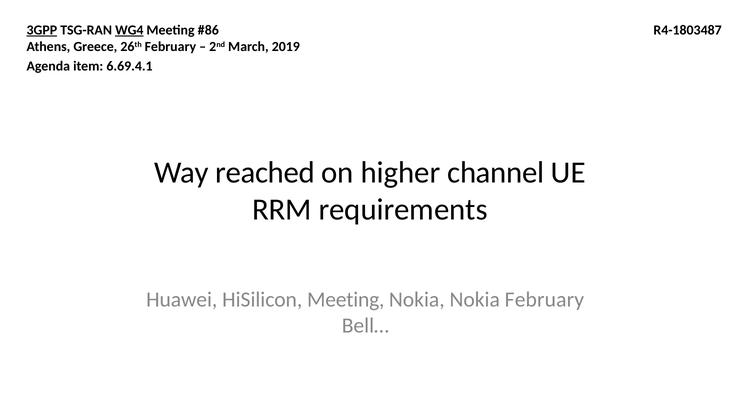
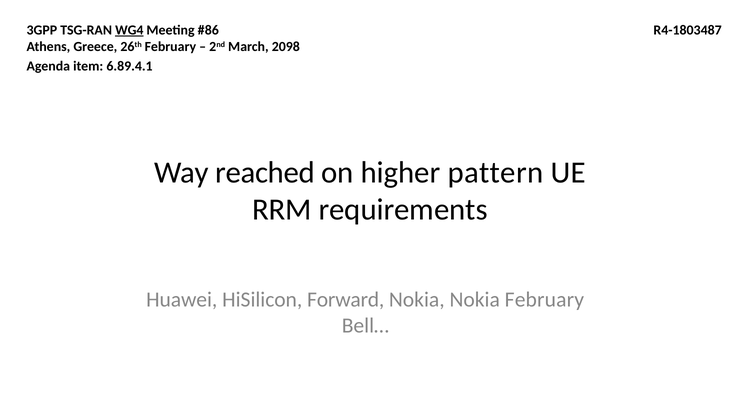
3GPP underline: present -> none (42, 30)
2019: 2019 -> 2098 (286, 47)
6.69.4.1: 6.69.4.1 -> 6.89.4.1 (130, 66)
channel: channel -> pattern (496, 173)
HiSilicon Meeting: Meeting -> Forward (346, 300)
